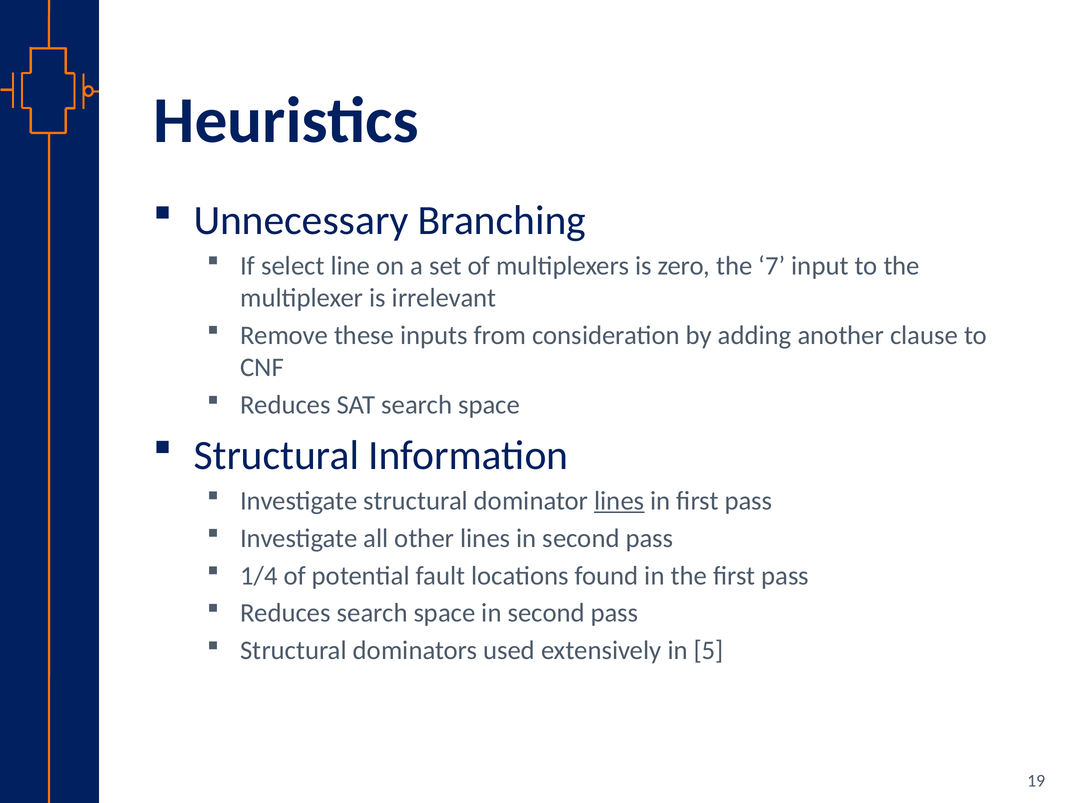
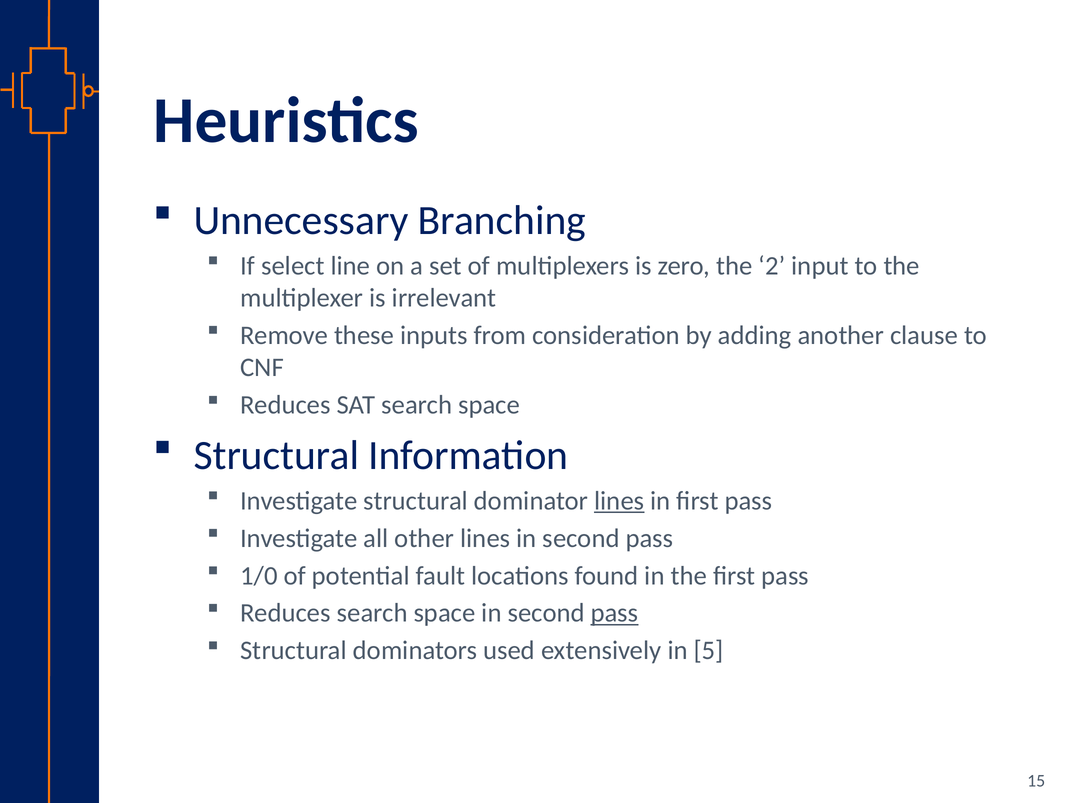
7: 7 -> 2 (772, 266)
1/4: 1/4 -> 1/0 (259, 575)
pass underline: none -> present (614, 613)
19: 19 -> 15 (1036, 780)
